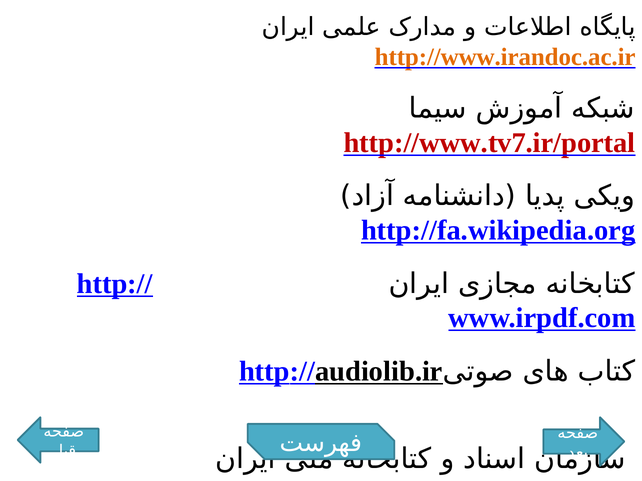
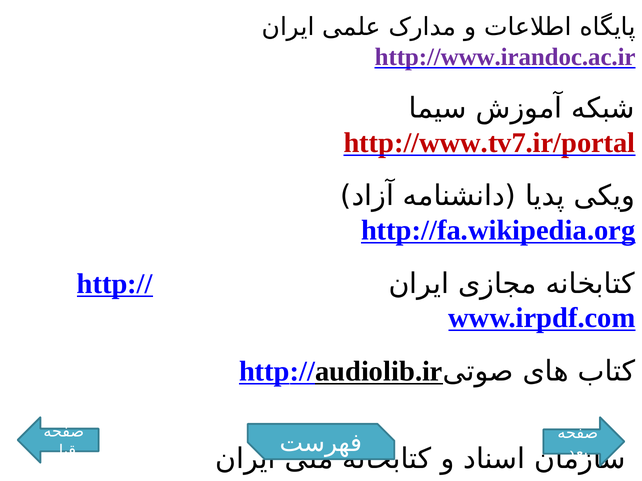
http://www.irandoc.ac.ir colour: orange -> purple (505, 57)
